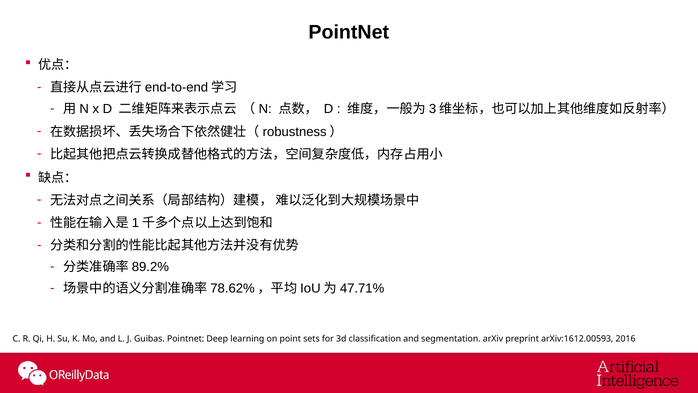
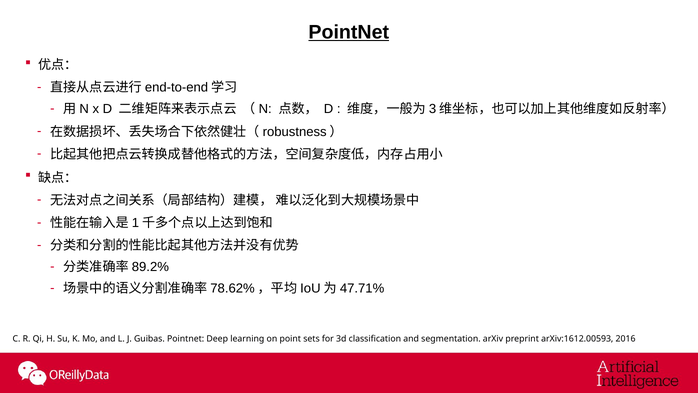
PointNet underline: none -> present (349, 32)
